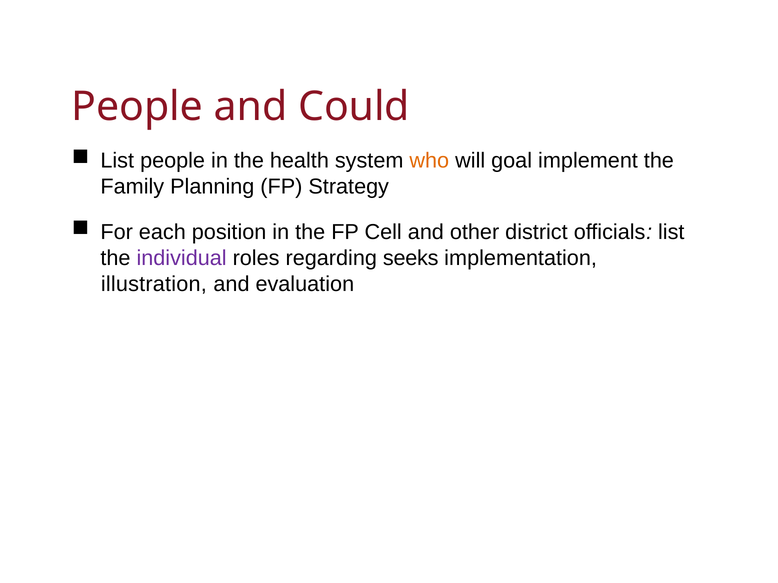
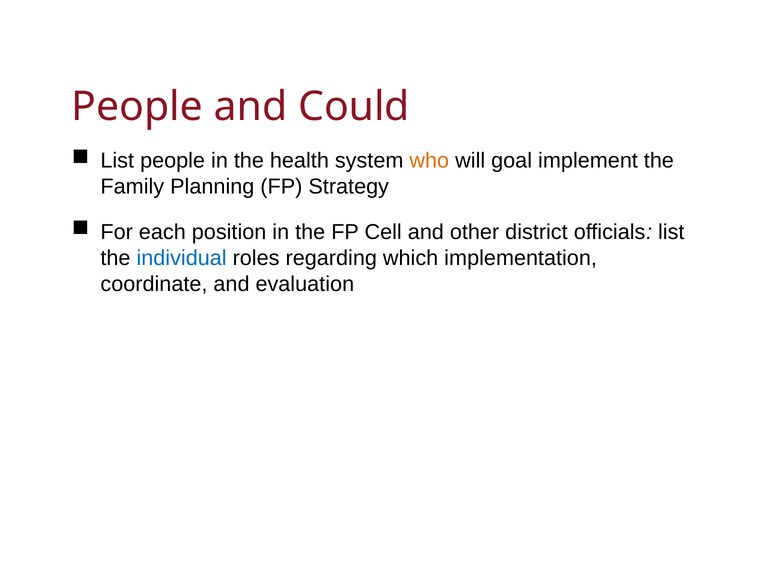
individual colour: purple -> blue (182, 258)
seeks: seeks -> which (411, 258)
illustration: illustration -> coordinate (154, 284)
